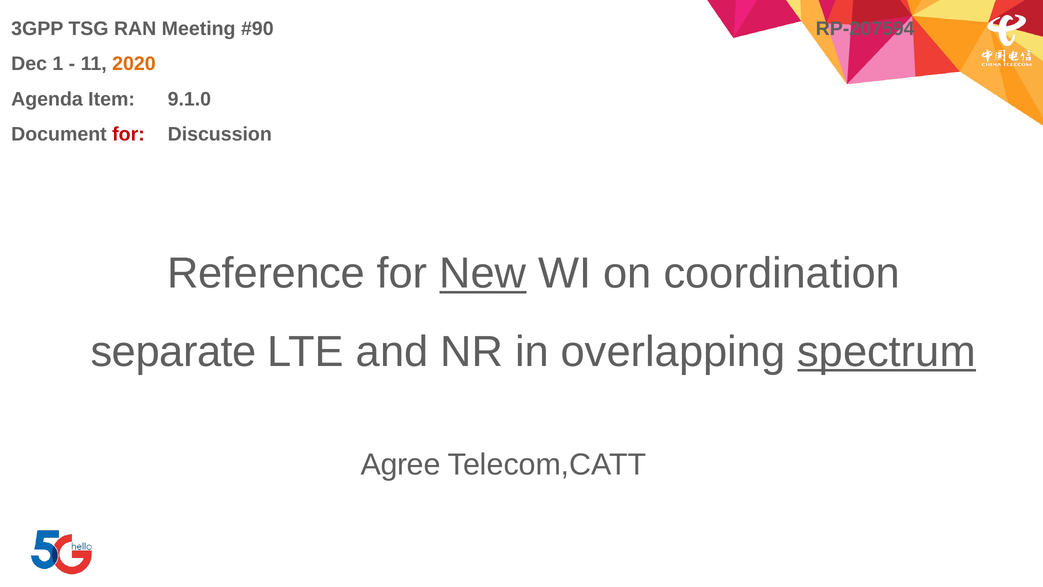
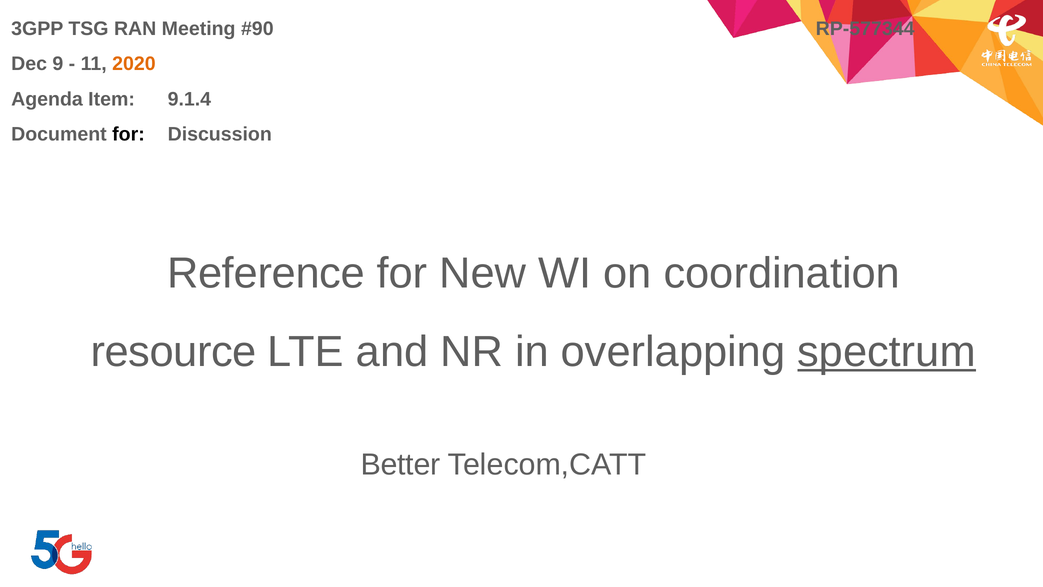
RP-207594: RP-207594 -> RP-577344 (865, 29)
1: 1 -> 9 (58, 64)
9.1.0: 9.1.0 -> 9.1.4 (189, 99)
for colour: red -> black (128, 134)
New underline: present -> none (483, 273)
separate: separate -> resource (174, 351)
Agree: Agree -> Better (401, 464)
